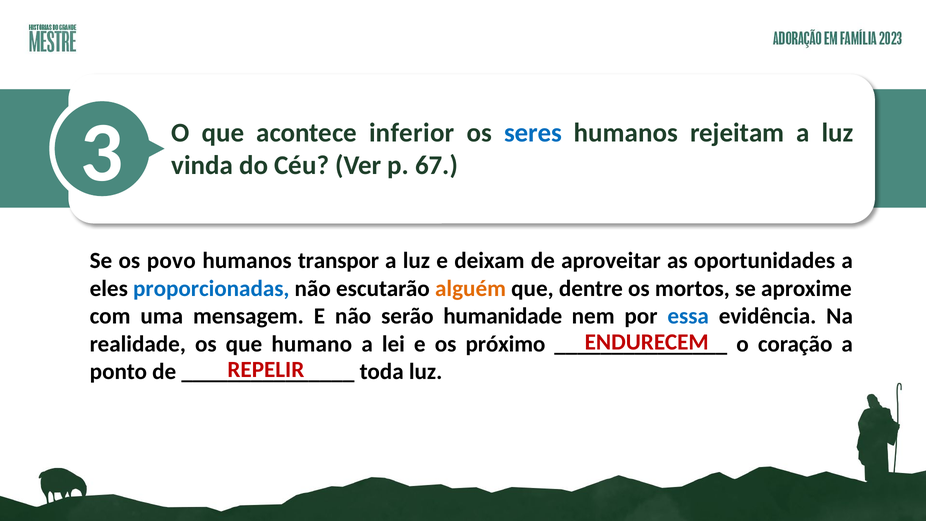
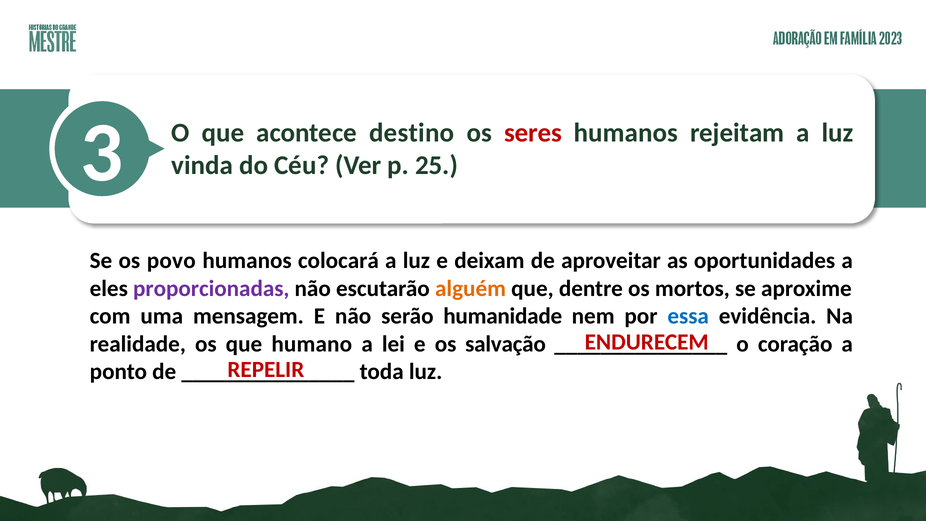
inferior: inferior -> destino (412, 133)
seres colour: blue -> red (533, 133)
67: 67 -> 25 (437, 165)
transpor: transpor -> colocará (338, 261)
proporcionadas colour: blue -> purple (211, 288)
próximo: próximo -> salvação (506, 344)
